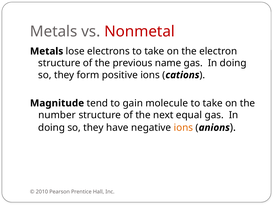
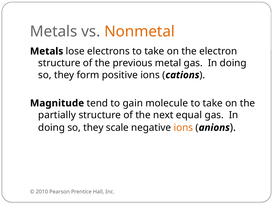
Nonmetal colour: red -> orange (140, 32)
name: name -> metal (168, 63)
number: number -> partially (57, 115)
have: have -> scale (117, 127)
